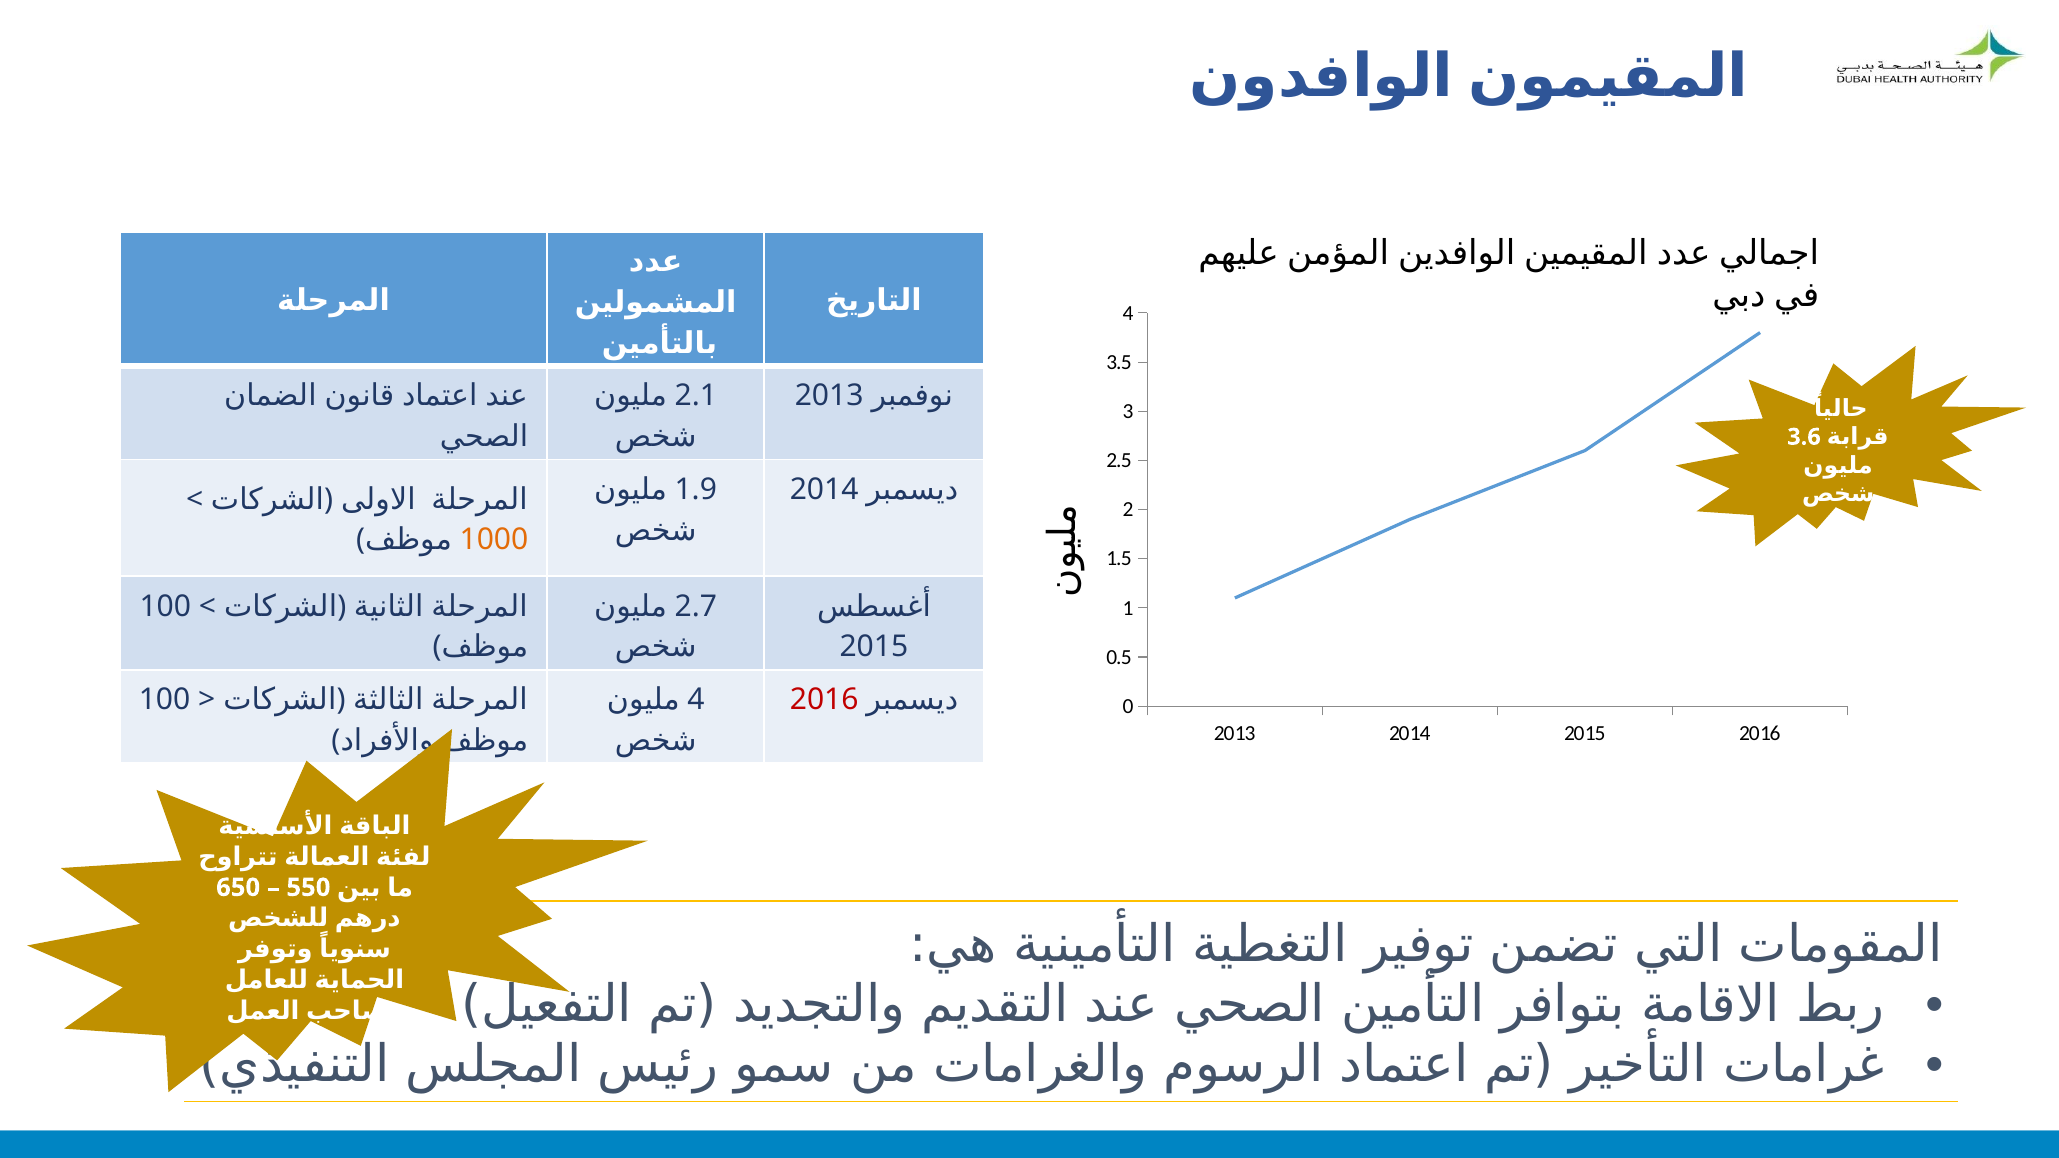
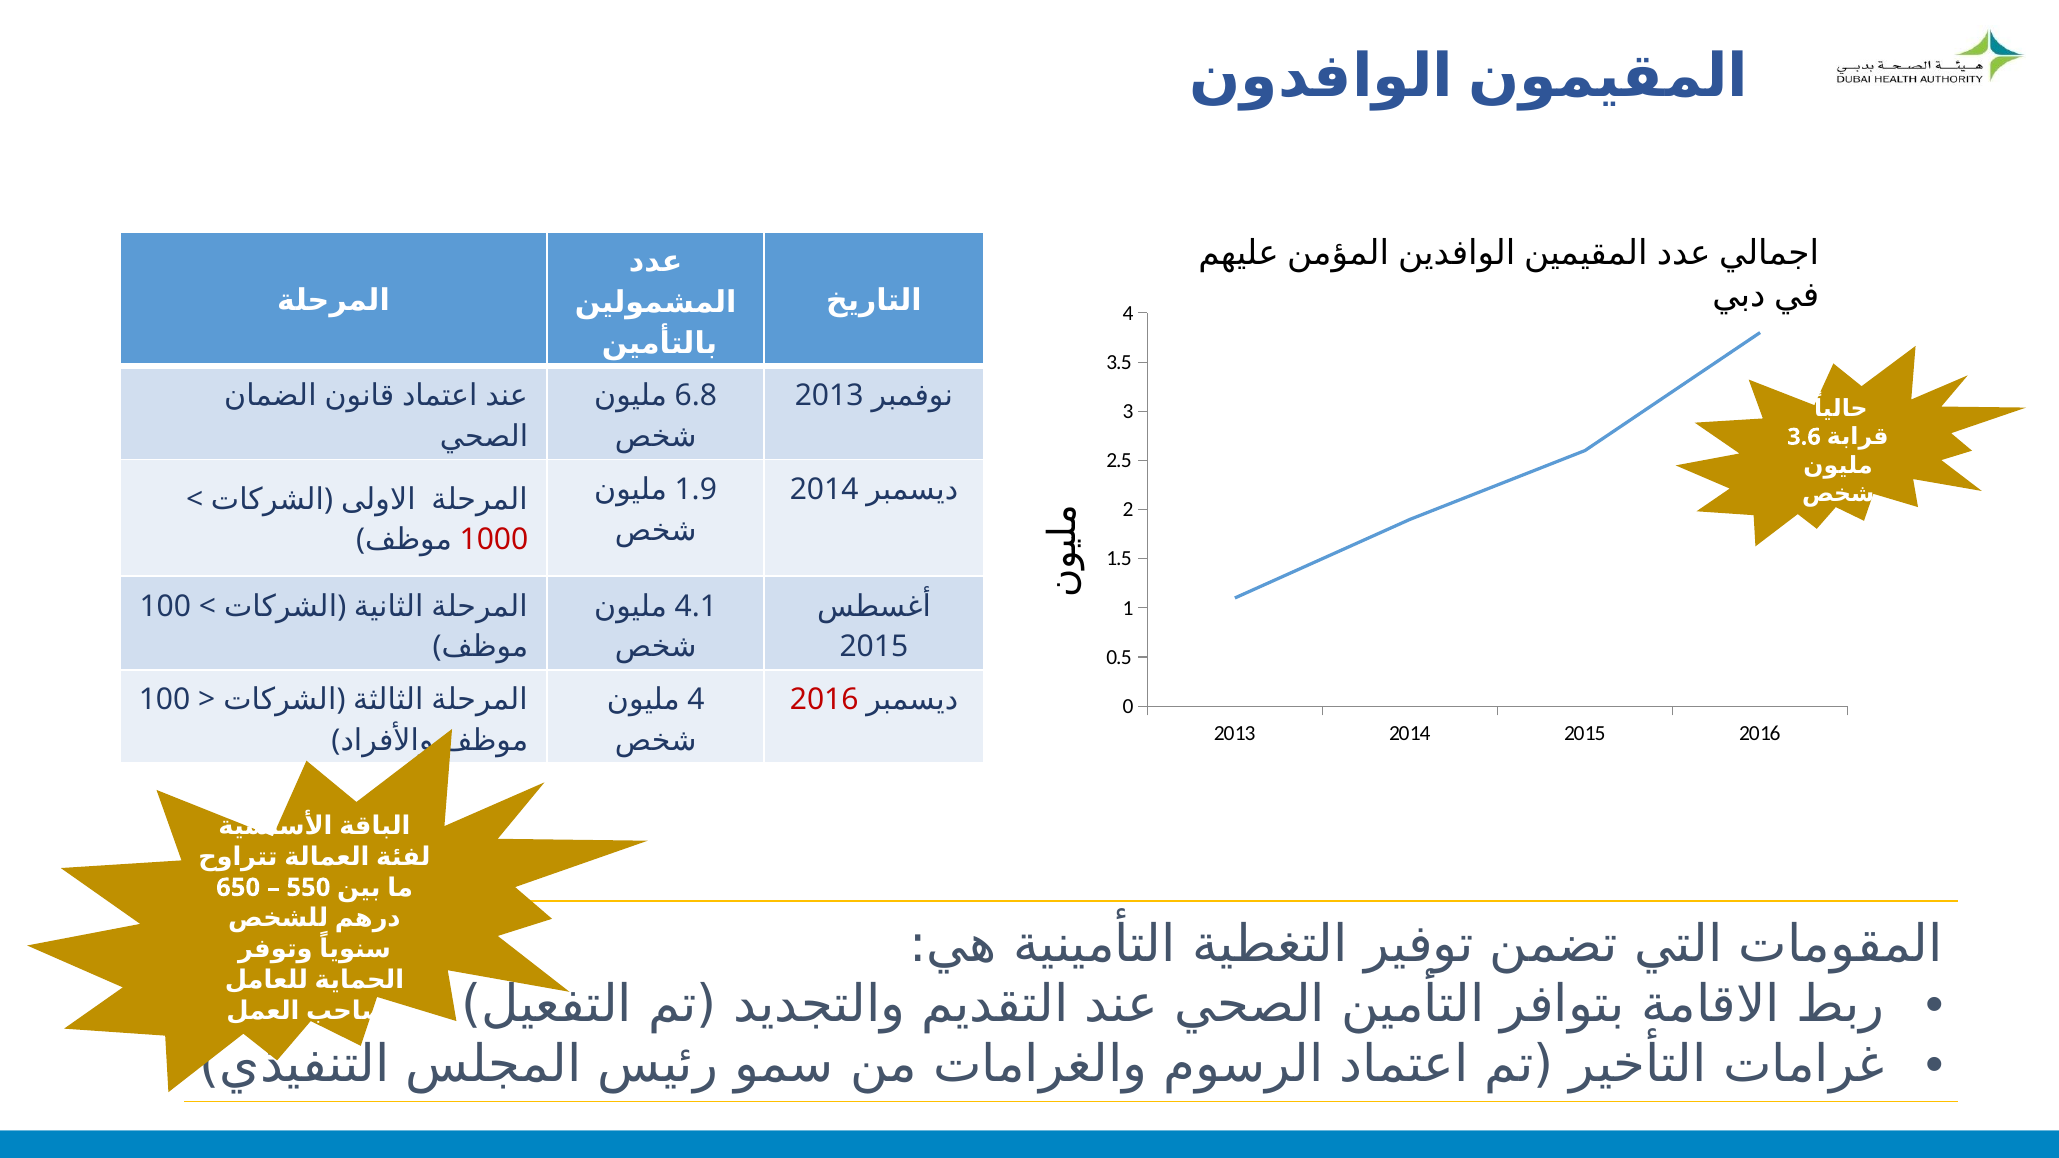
2.1: 2.1 -> 6.8 (696, 396)
1000 colour: orange -> red (494, 540)
2.7: 2.7 -> 4.1 (696, 606)
